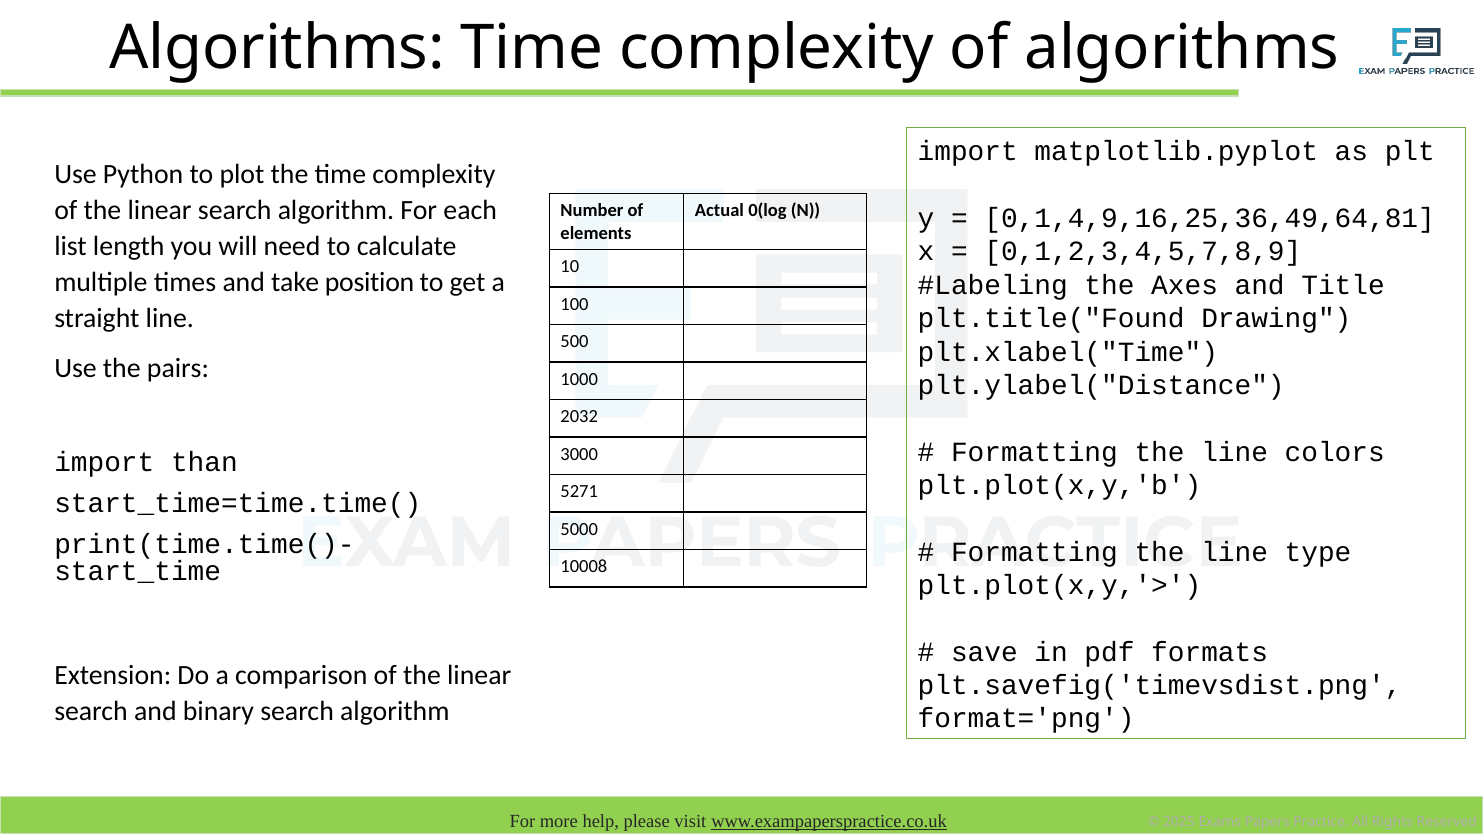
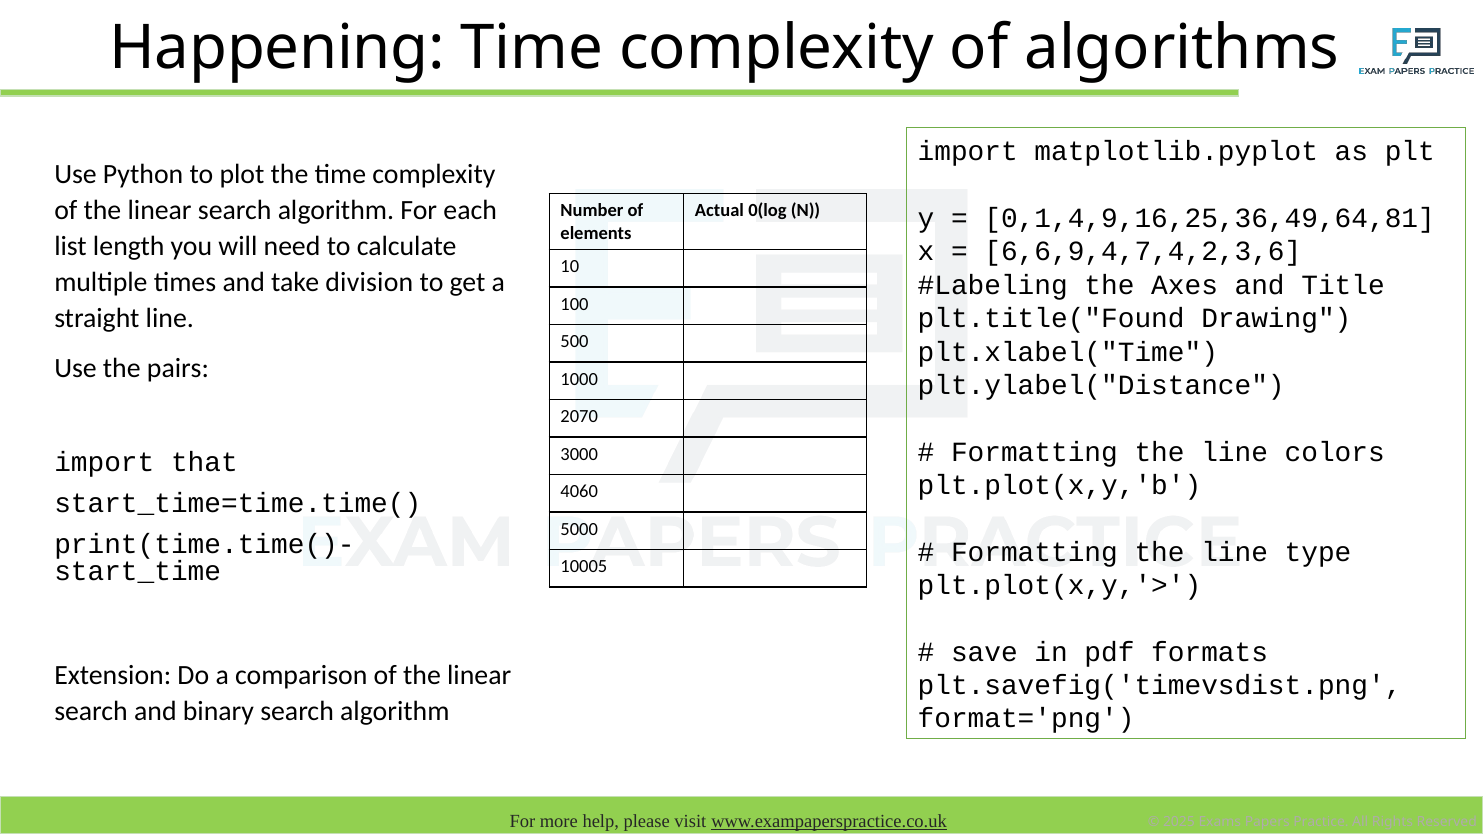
Algorithms: Algorithms -> Happening (277, 49)
0,1,2,3,4,5,7,8,9: 0,1,2,3,4,5,7,8,9 -> 6,6,9,4,7,4,2,3,6 (1143, 252)
position: position -> division (369, 282)
2032: 2032 -> 2070 (579, 417)
than: than -> that (204, 463)
5271: 5271 -> 4060 (579, 492)
10008: 10008 -> 10005 (584, 567)
